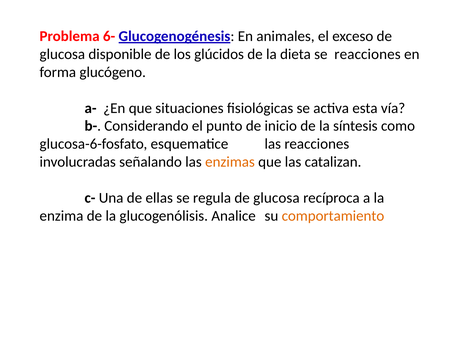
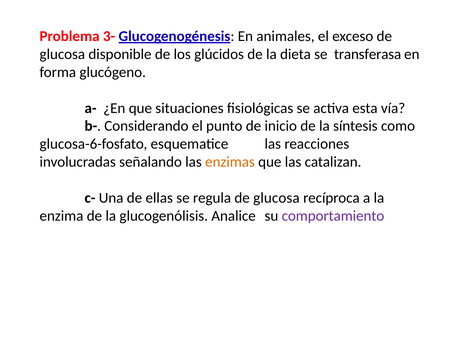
6-: 6- -> 3- (109, 36)
se reacciones: reacciones -> transferasa (368, 54)
comportamiento colour: orange -> purple (333, 216)
